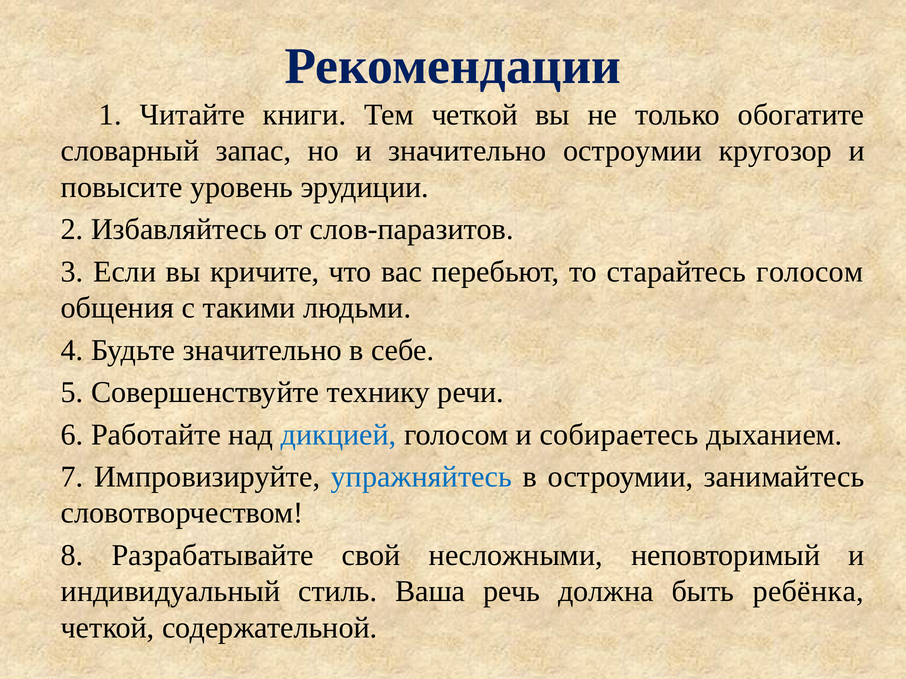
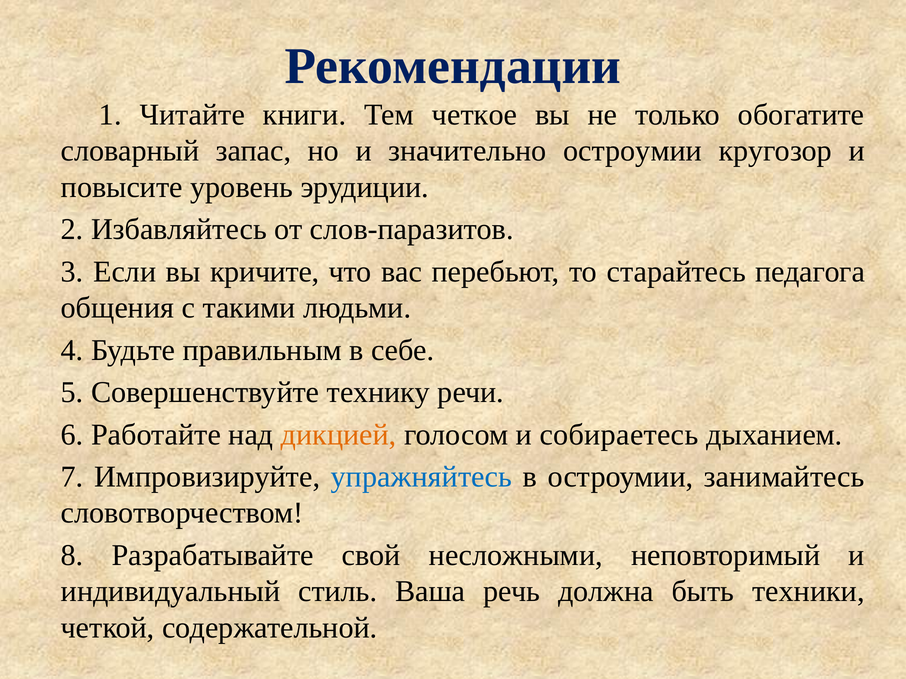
Тем четкой: четкой -> четкое (474, 115)
старайтесь голосом: голосом -> педагога (810, 272)
Будьте значительно: значительно -> правильным (262, 350)
дикцией colour: blue -> orange (339, 435)
ребёнка: ребёнка -> техники (808, 592)
